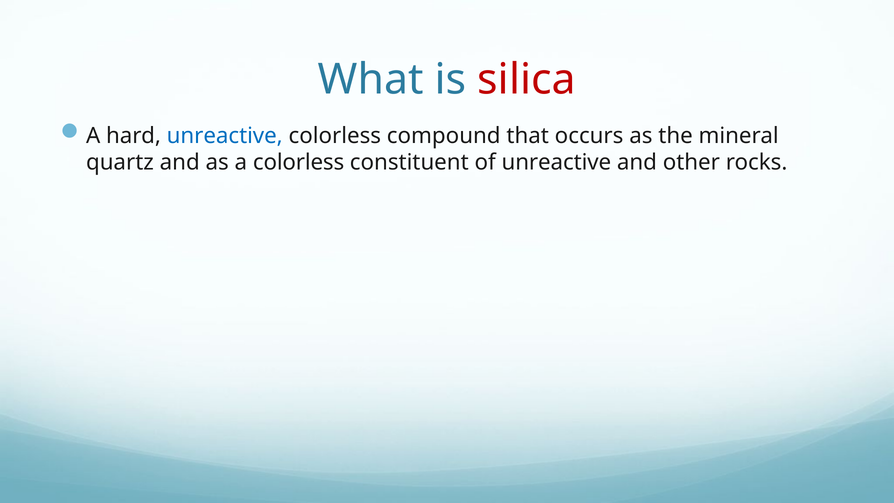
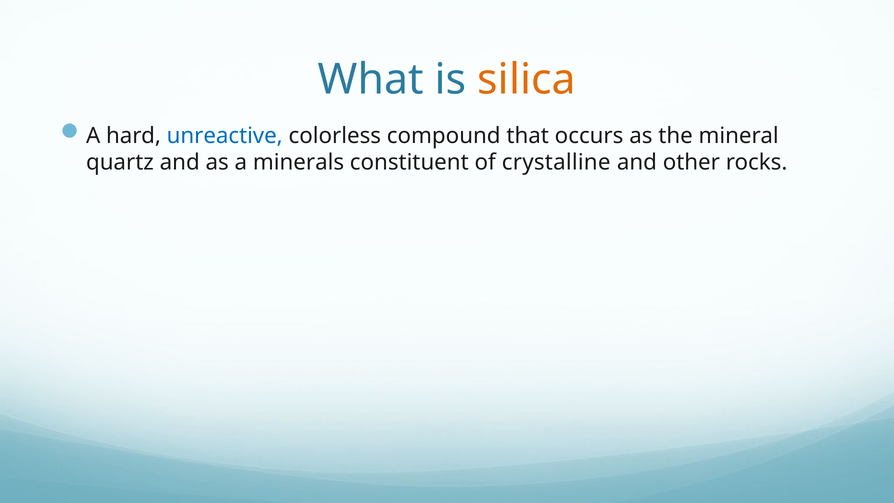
silica colour: red -> orange (527, 80)
a colorless: colorless -> minerals (299, 162)
of unreactive: unreactive -> crystalline (556, 162)
